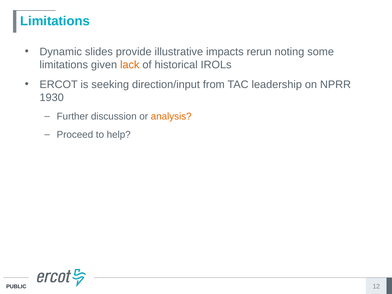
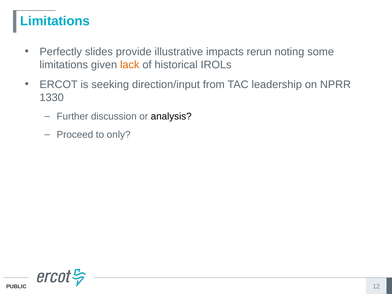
Dynamic: Dynamic -> Perfectly (61, 52)
1930: 1930 -> 1330 (52, 97)
analysis colour: orange -> black (171, 116)
help: help -> only (119, 135)
